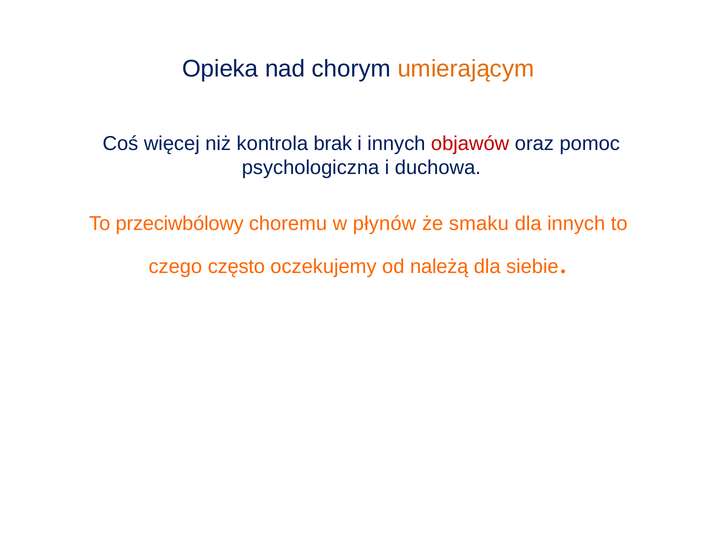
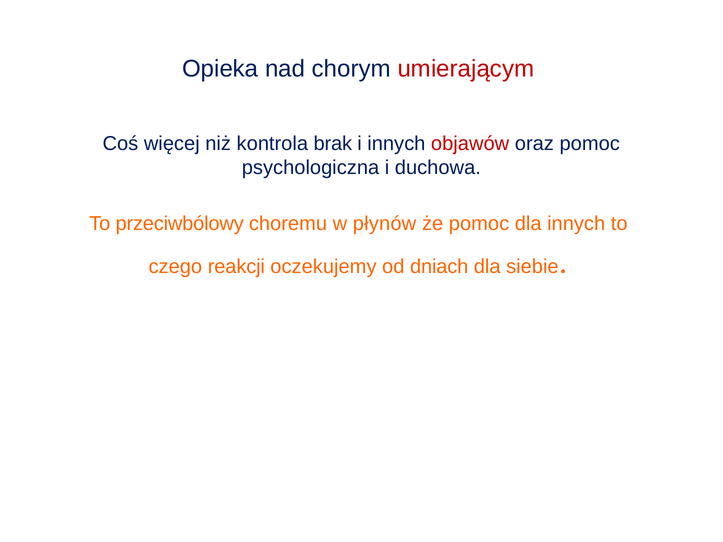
umierającym colour: orange -> red (466, 69)
że smaku: smaku -> pomoc (479, 224)
często: często -> reakcji (236, 267)
należą: należą -> dniach (439, 267)
